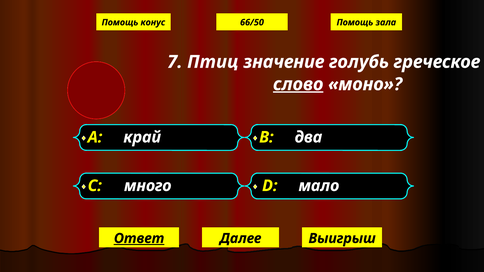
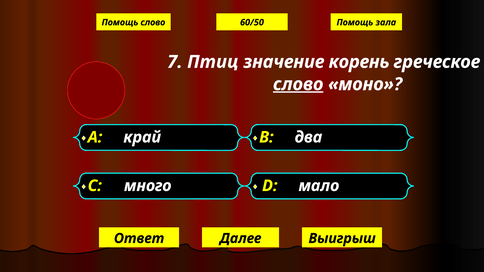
Помощь конус: конус -> слово (153, 22)
66/50: 66/50 -> 60/50 (252, 22)
голубь: голубь -> корень (359, 62)
Ответ underline: present -> none (139, 239)
